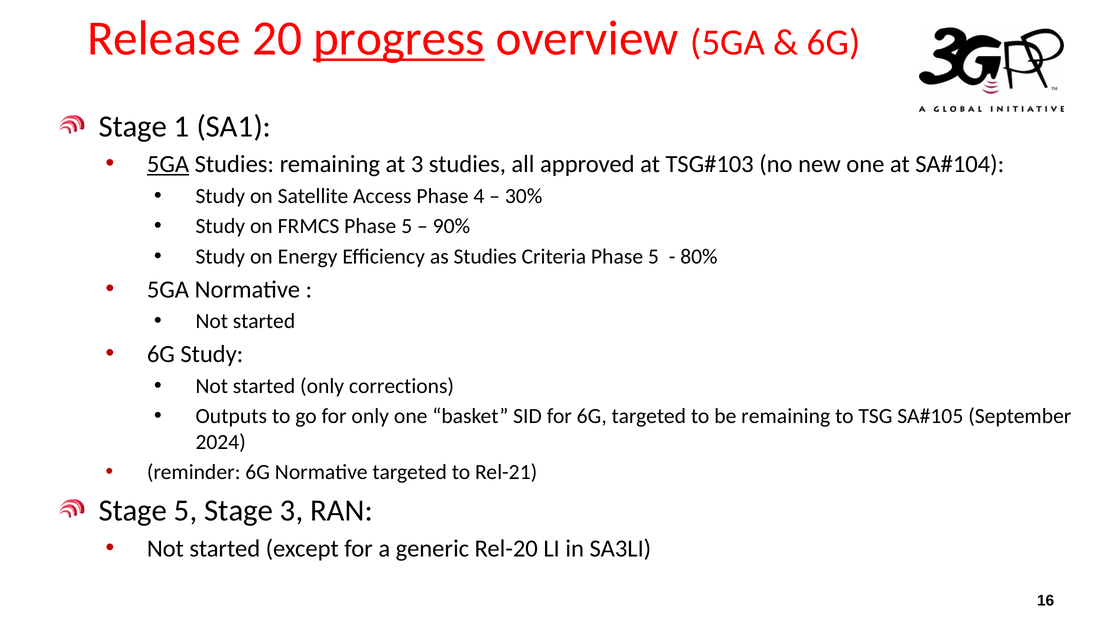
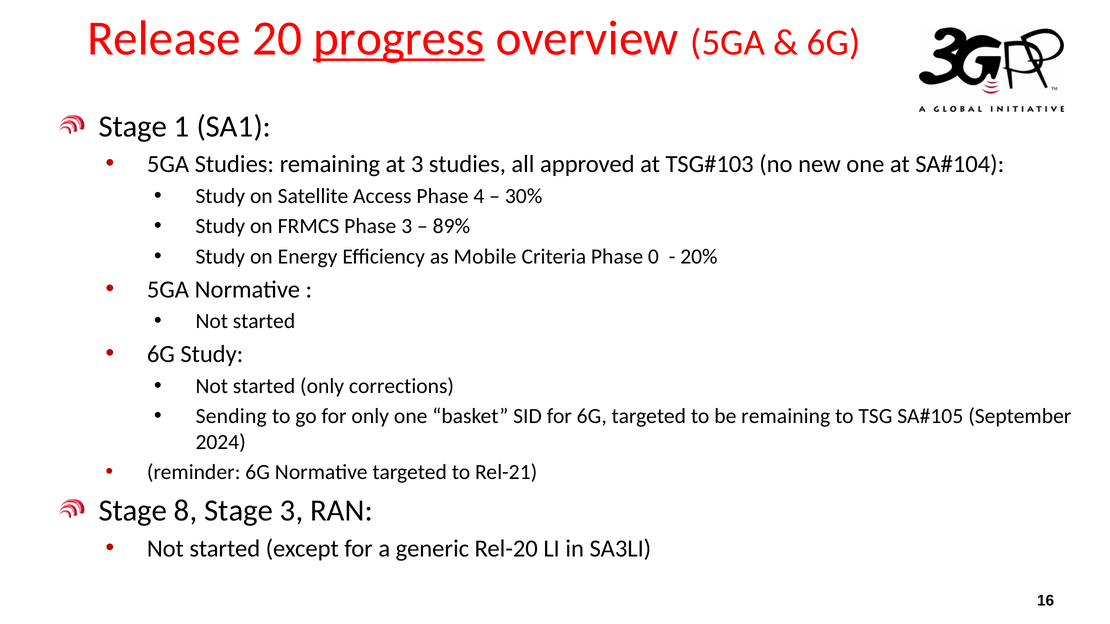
5GA underline: present -> none (168, 164)
FRMCS Phase 5: 5 -> 3 (407, 227)
90%: 90% -> 89% (451, 227)
as Studies: Studies -> Mobile (485, 257)
Criteria Phase 5: 5 -> 0 (653, 257)
80%: 80% -> 20% (699, 257)
Outputs: Outputs -> Sending (231, 417)
Stage 5: 5 -> 8 (186, 511)
